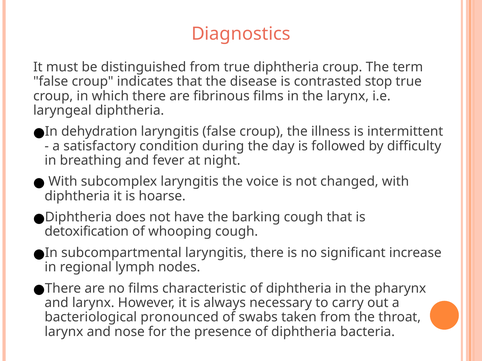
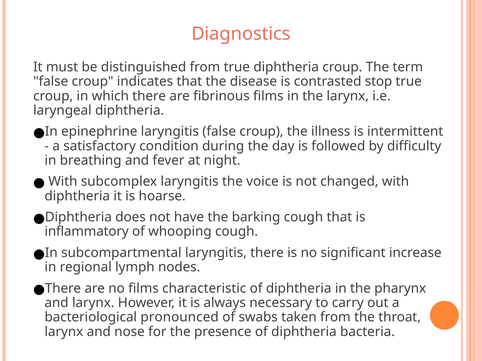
dehydration: dehydration -> epinephrine (99, 132)
detoxification: detoxification -> inflammatory (87, 232)
